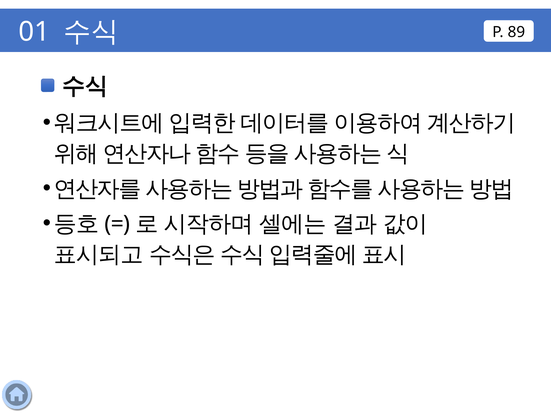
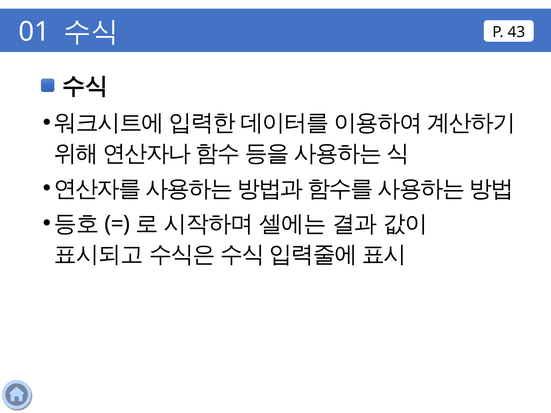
89: 89 -> 43 (516, 32)
